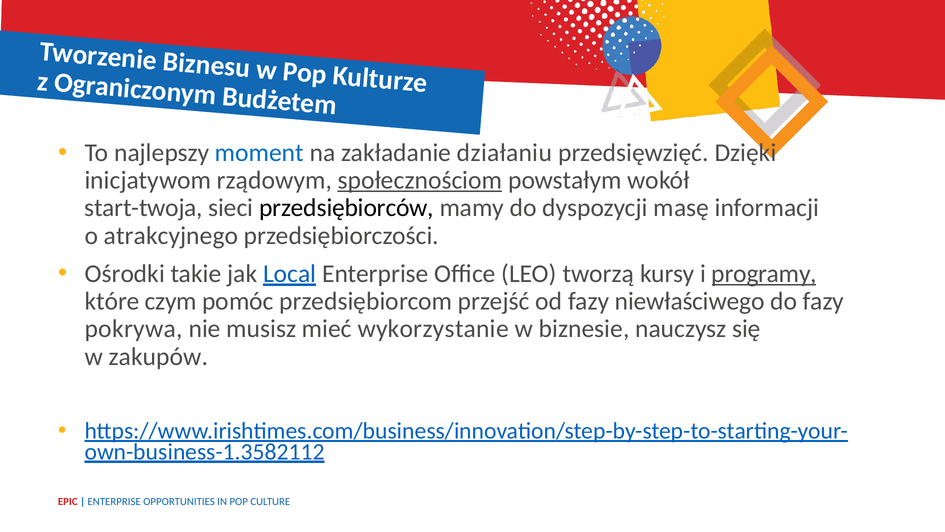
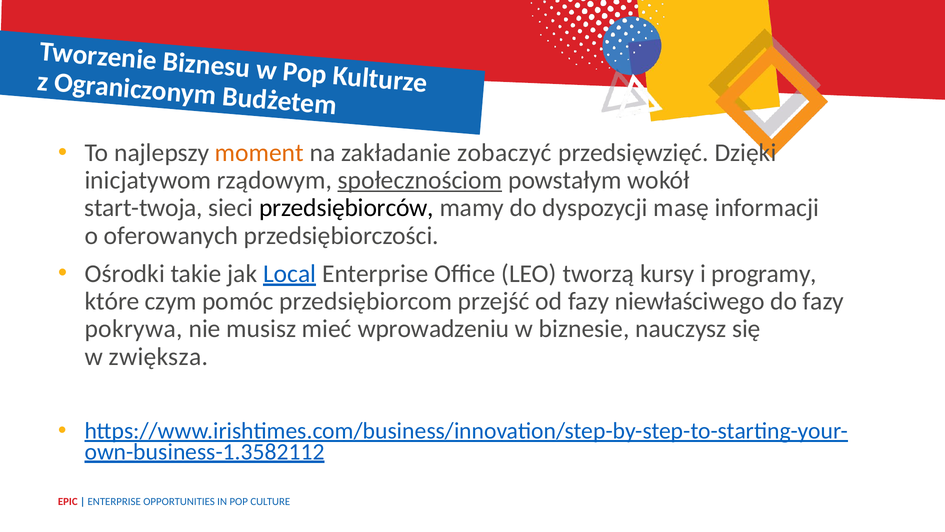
moment colour: blue -> orange (259, 153)
działaniu: działaniu -> zobaczyć (504, 153)
atrakcyjnego: atrakcyjnego -> oferowanych (171, 235)
programy underline: present -> none (764, 273)
wykorzystanie: wykorzystanie -> wprowadzeniu (433, 329)
zakupów: zakupów -> zwiększa (158, 356)
